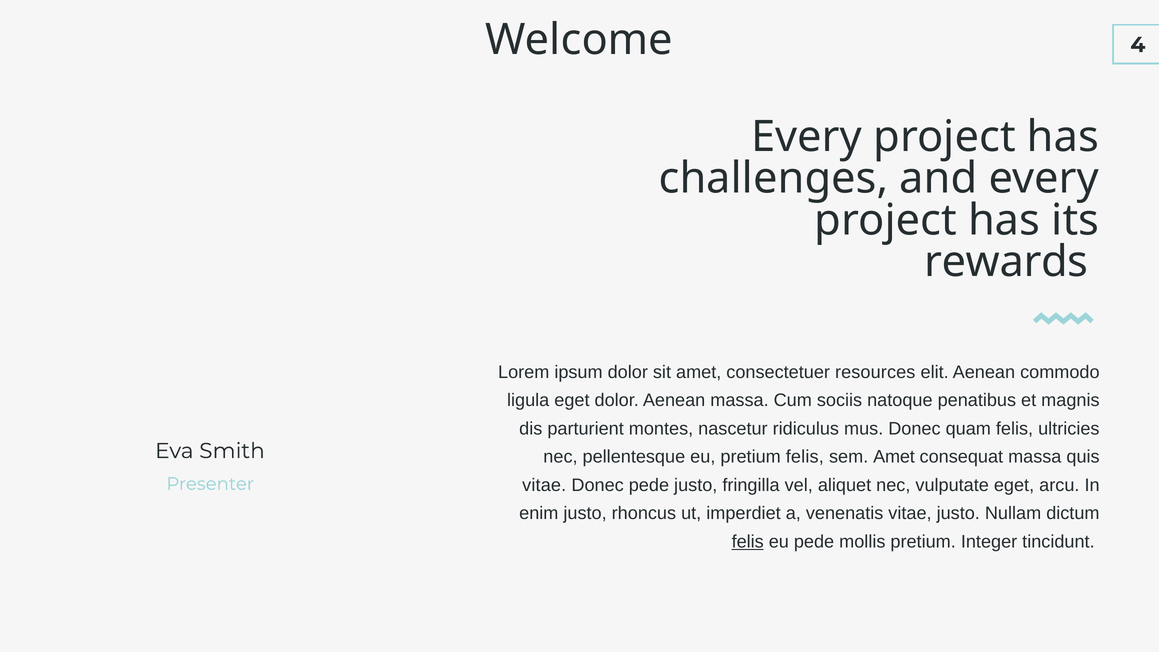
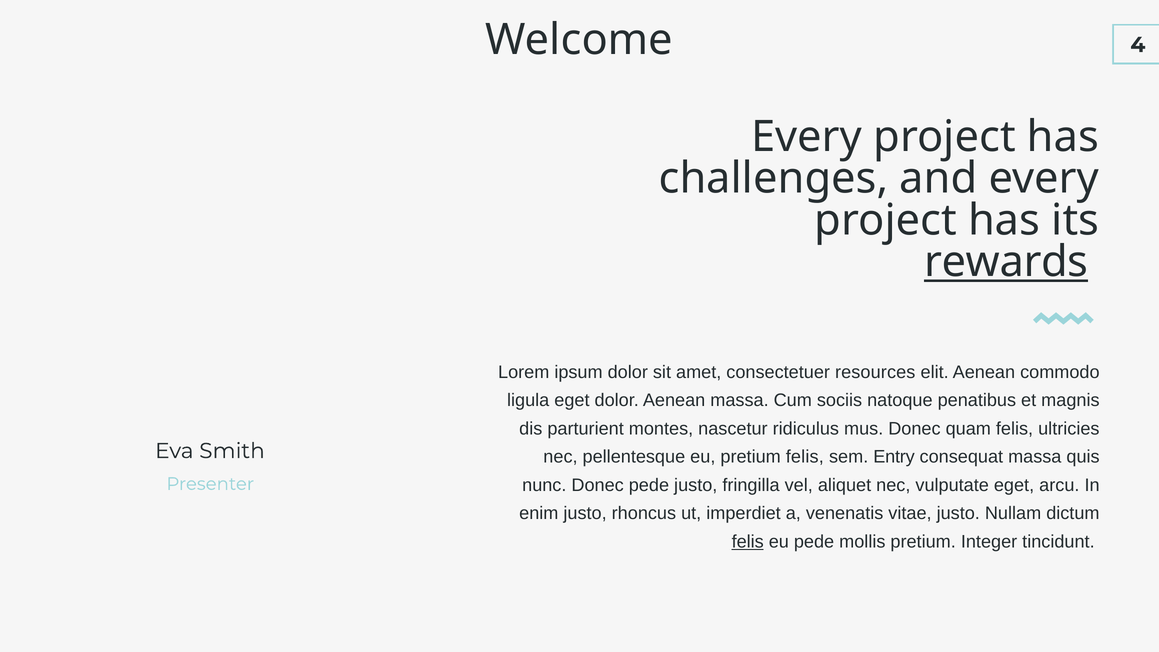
rewards underline: none -> present (1006, 262)
sem Amet: Amet -> Entry (894, 457)
vitae: vitae -> nunc (544, 485)
